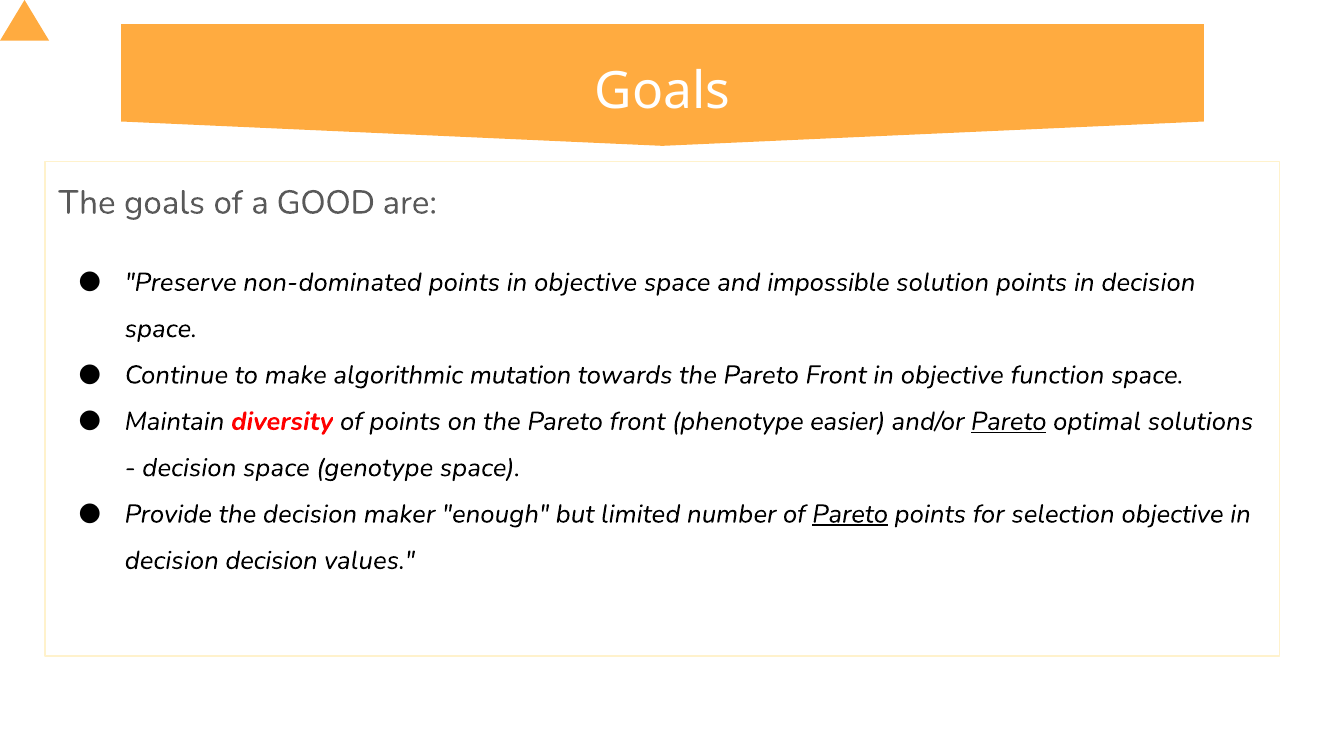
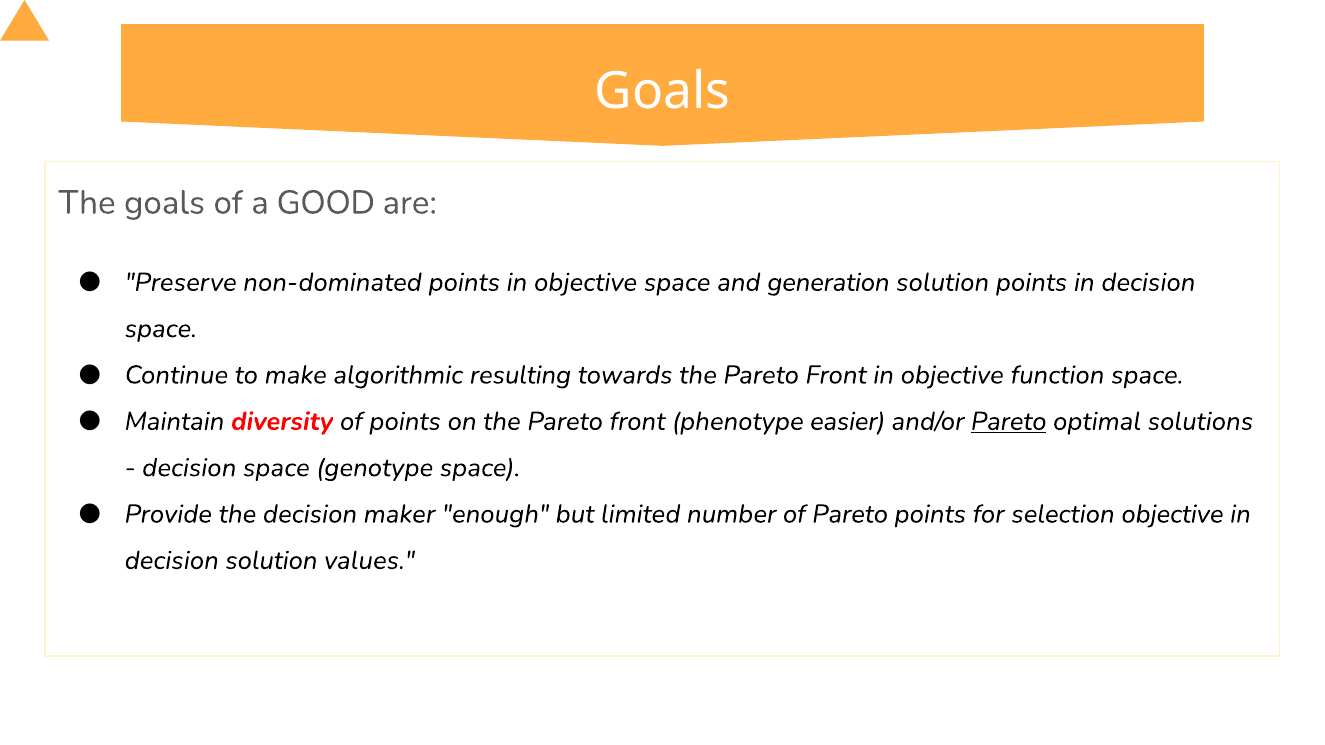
impossible: impossible -> generation (828, 282)
mutation: mutation -> resulting (520, 375)
Pareto underline: present -> none (850, 514)
decision decision: decision -> solution (271, 561)
